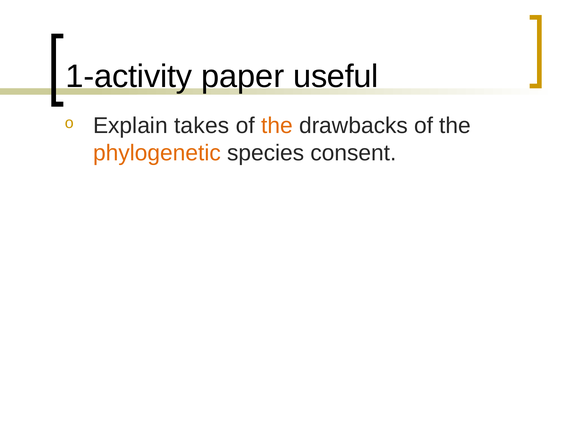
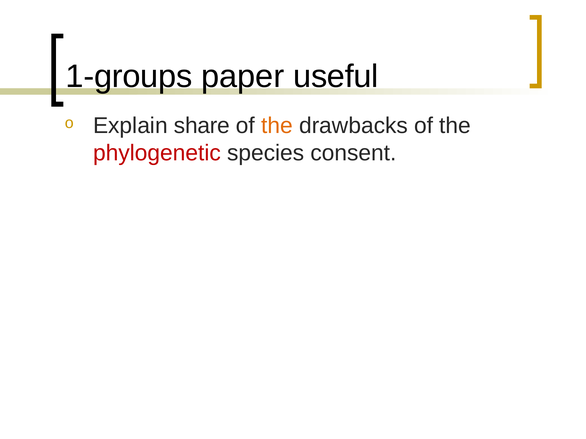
1-activity: 1-activity -> 1-groups (129, 77)
takes: takes -> share (202, 126)
phylogenetic colour: orange -> red (157, 153)
